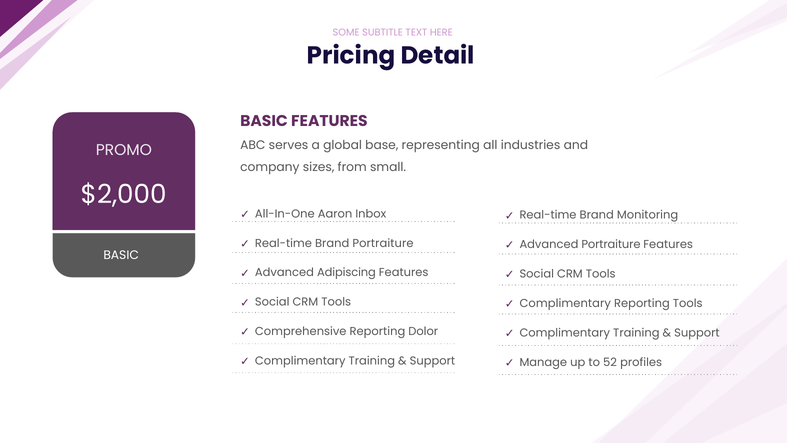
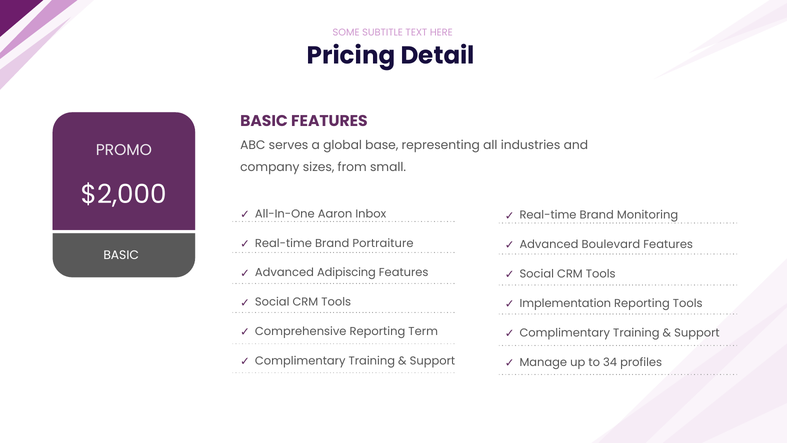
Advanced Portraiture: Portraiture -> Boulevard (611, 244)
Complimentary: Complimentary -> Implementation (565, 303)
Dolor: Dolor -> Term (423, 331)
52: 52 -> 34 (610, 362)
